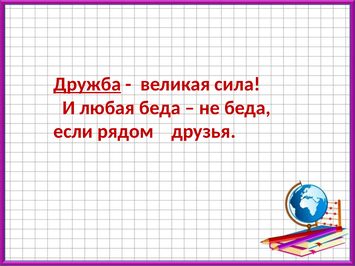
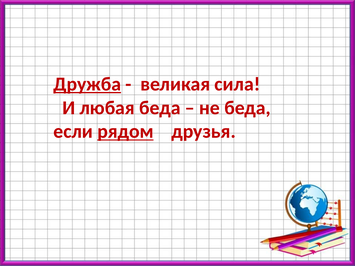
рядом underline: none -> present (125, 132)
